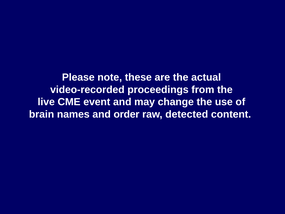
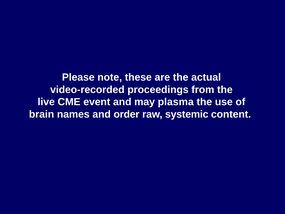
change: change -> plasma (176, 102)
detected: detected -> systemic (187, 114)
